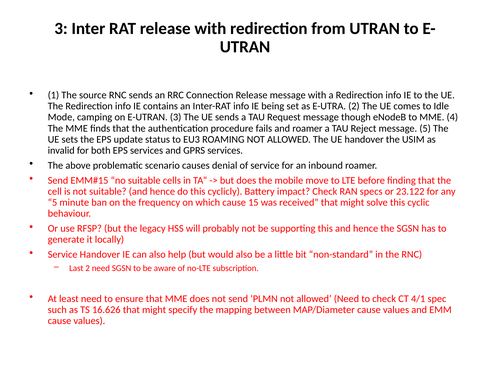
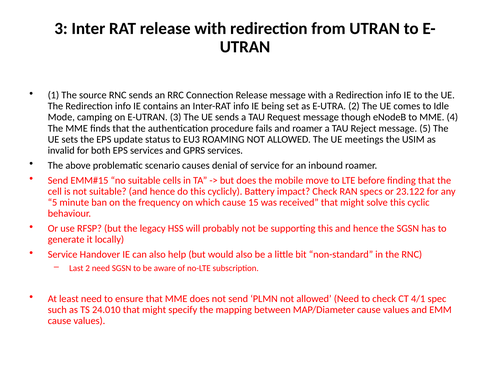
UE handover: handover -> meetings (364, 139)
16.626: 16.626 -> 24.010 (106, 309)
